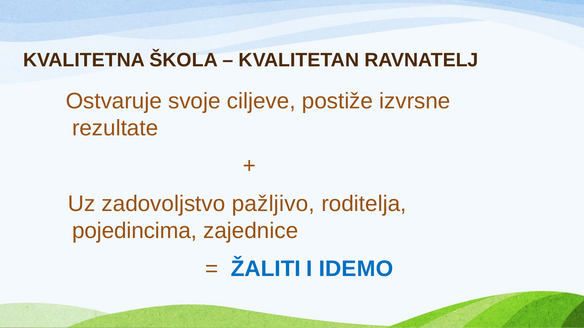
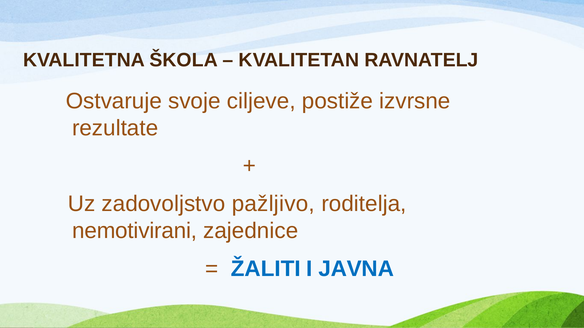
pojedincima: pojedincima -> nemotivirani (135, 231)
IDEMO: IDEMO -> JAVNA (356, 269)
